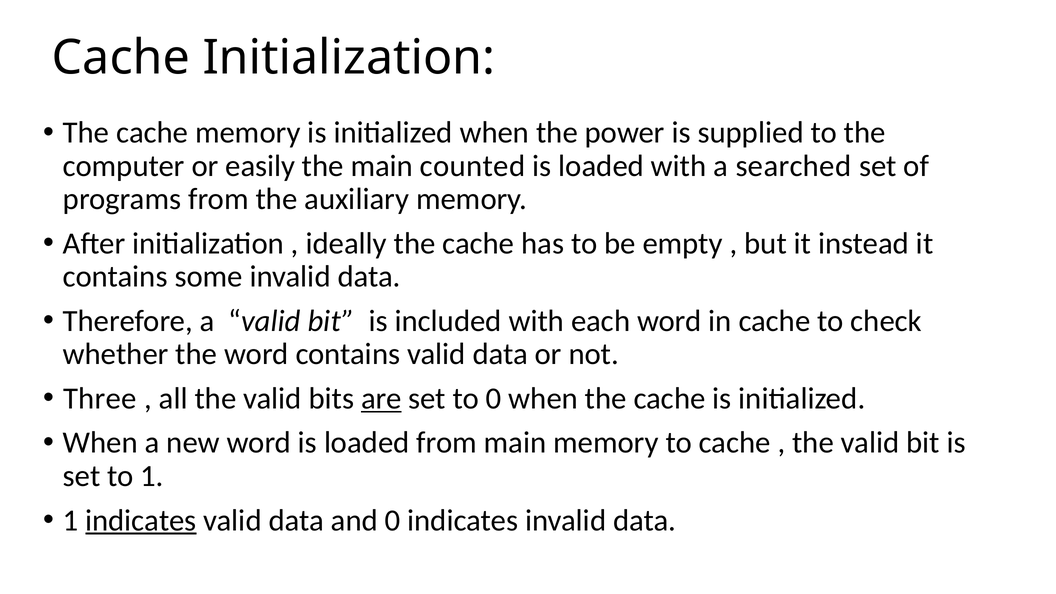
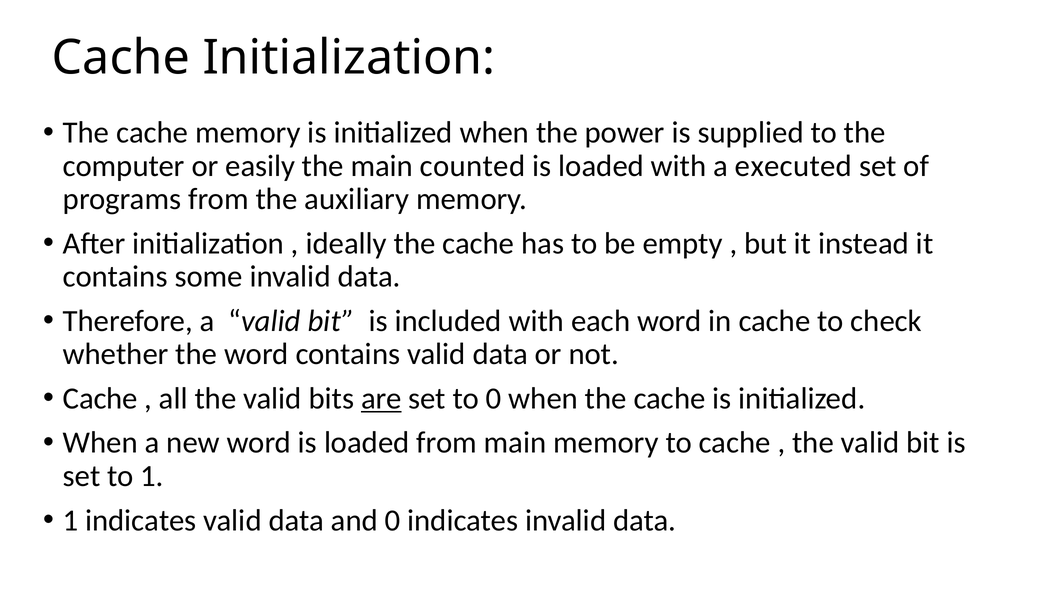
searched: searched -> executed (793, 166)
Three: Three -> Cache (100, 399)
indicates underline: present -> none (141, 520)
